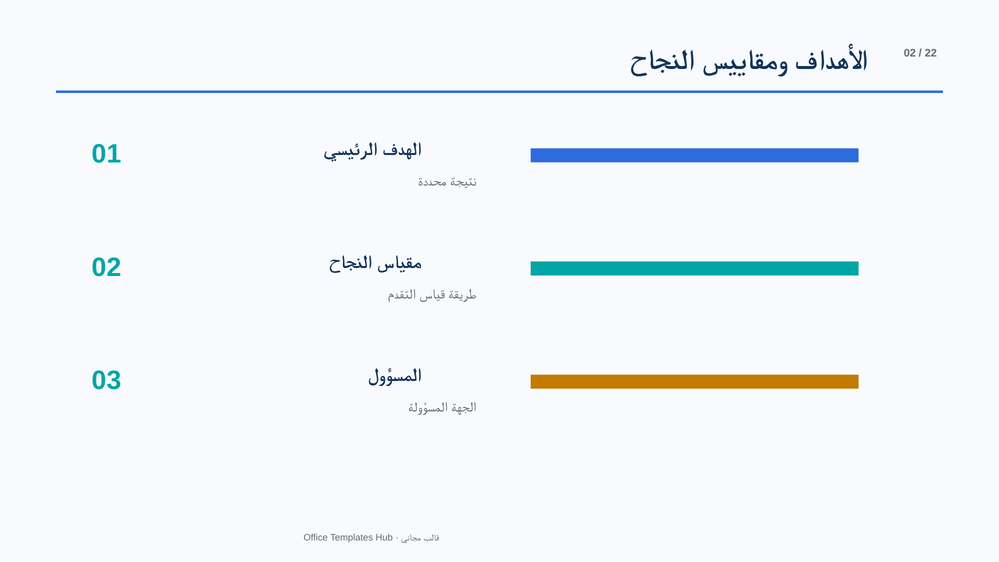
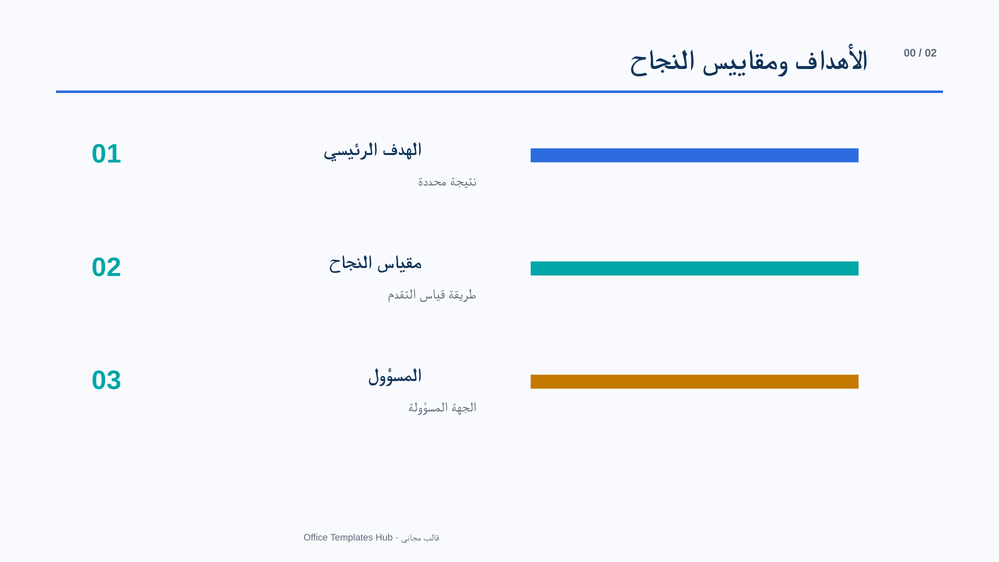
02: 02 -> 00 (910, 53)
22: 22 -> 02 (931, 53)
